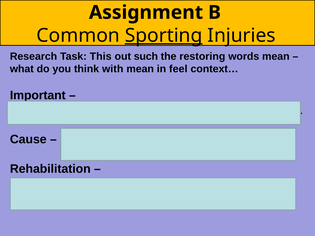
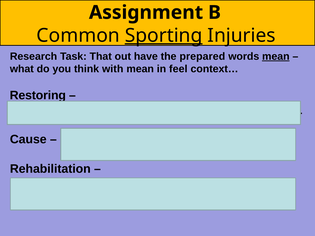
This: This -> That (101, 56)
out such: such -> have (146, 56)
the restoring: restoring -> prepared (202, 56)
mean underline: none -> present (276, 56)
Important: Important -> Restoring (38, 95)
